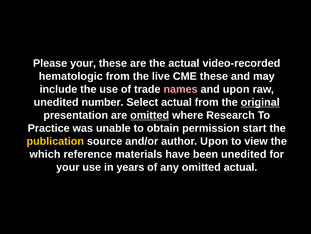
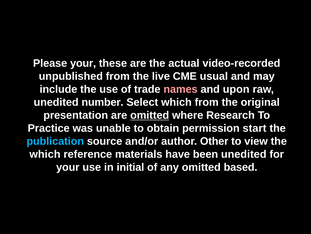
hematologic: hematologic -> unpublished (71, 76)
CME these: these -> usual (214, 76)
Select actual: actual -> which (176, 102)
original underline: present -> none (260, 102)
publication colour: yellow -> light blue (55, 141)
author Upon: Upon -> Other (214, 141)
years: years -> initial (130, 167)
omitted actual: actual -> based (241, 167)
